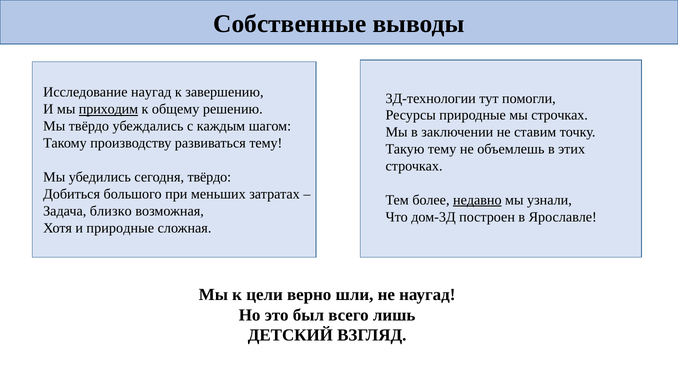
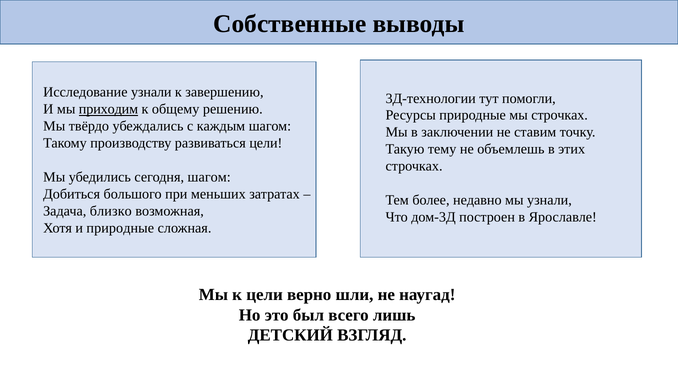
Исследование наугад: наугад -> узнали (151, 92)
развиваться тему: тему -> цели (266, 143)
сегодня твёрдо: твёрдо -> шагом (209, 177)
недавно underline: present -> none (477, 200)
